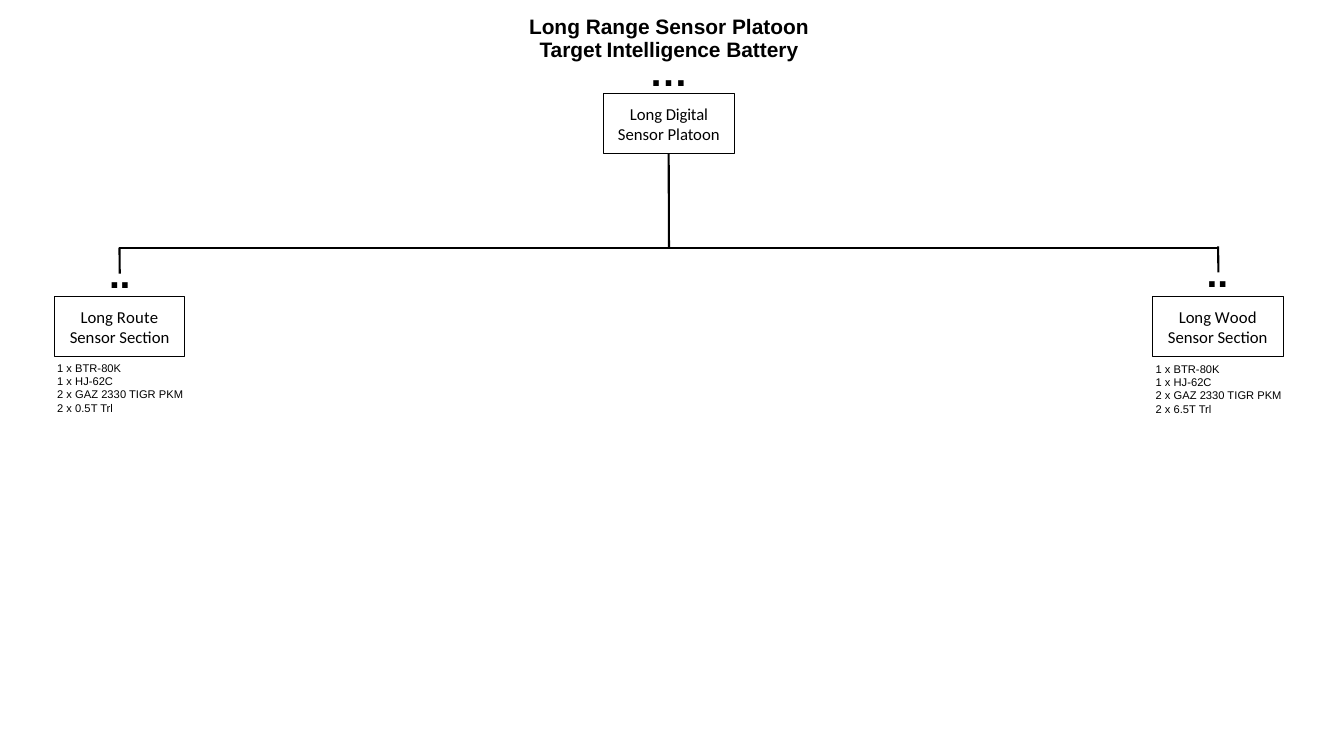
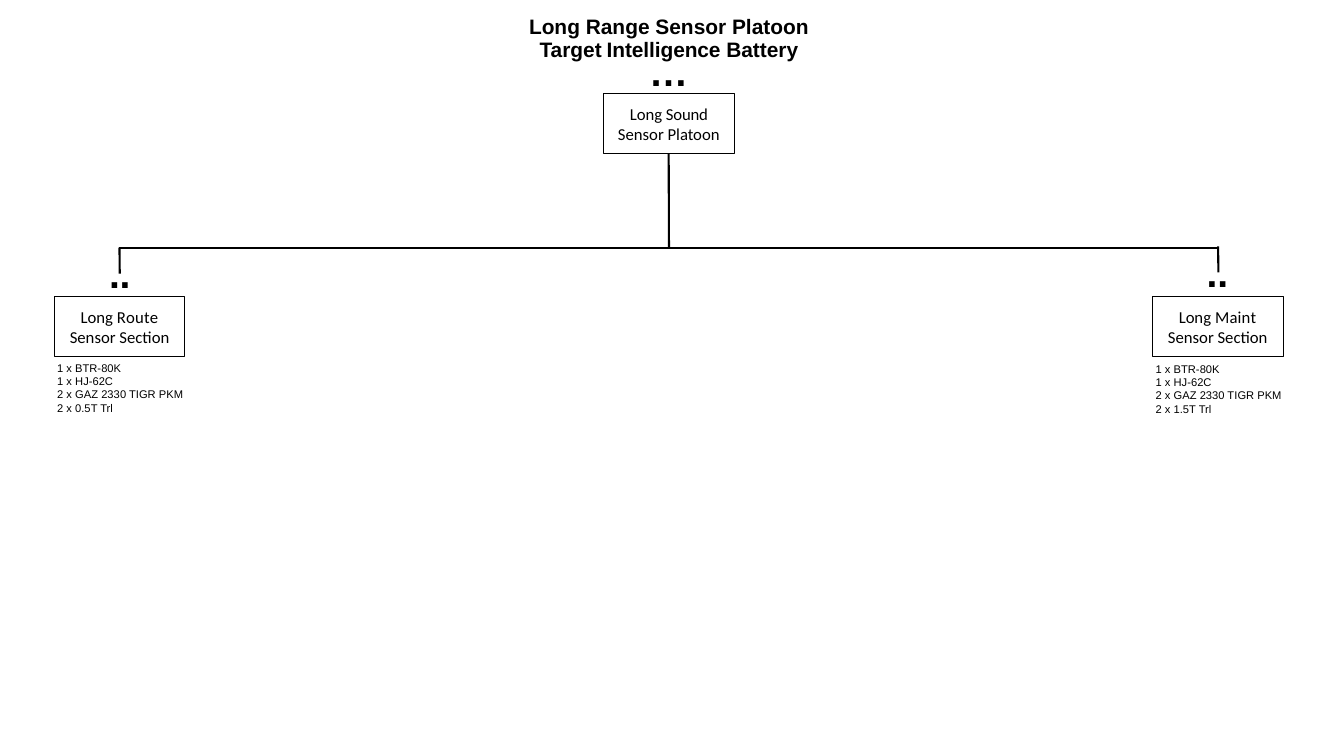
Digital: Digital -> Sound (687, 115)
Wood: Wood -> Maint (1236, 318)
6.5T: 6.5T -> 1.5T (1185, 410)
